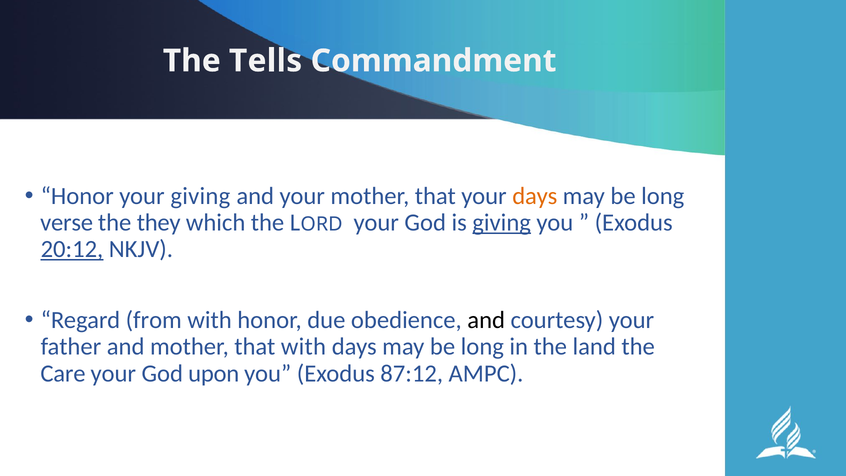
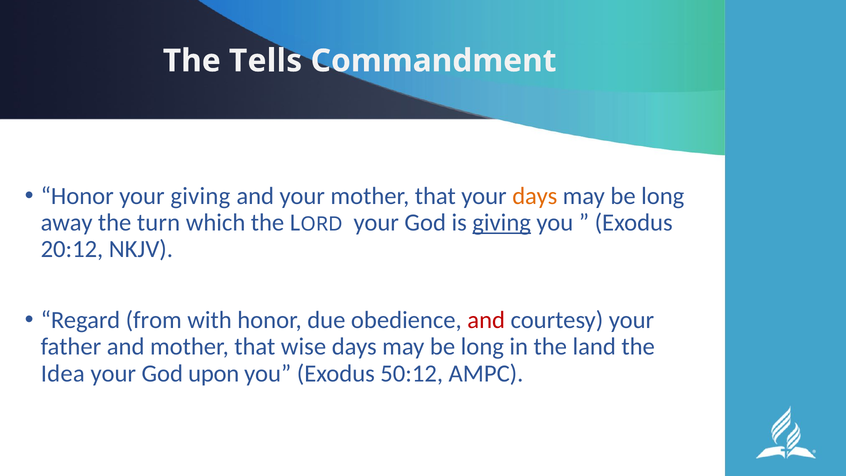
verse: verse -> away (67, 222)
they: they -> turn (158, 222)
20:12 underline: present -> none (72, 249)
and colour: black -> red (486, 320)
that with: with -> wise (304, 347)
Care: Care -> Idea (63, 373)
87:12: 87:12 -> 50:12 (412, 373)
